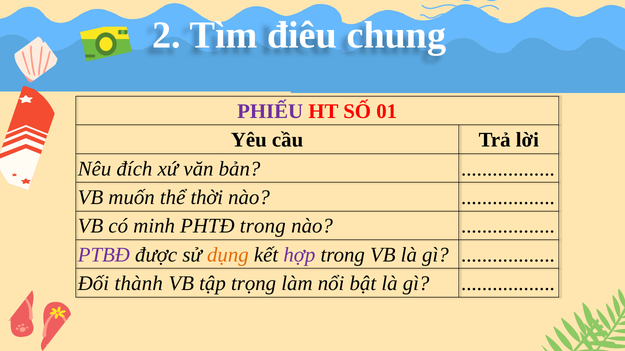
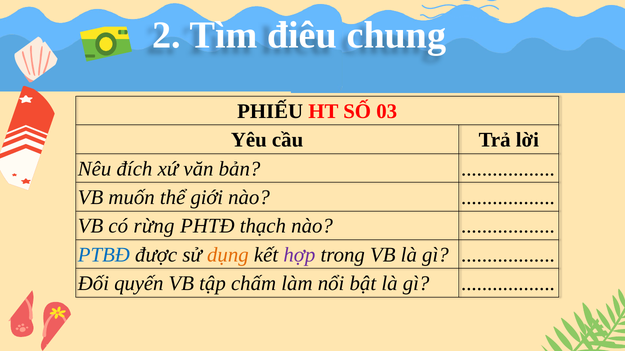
PHIẾU colour: purple -> black (270, 111)
01: 01 -> 03 (387, 111)
thời: thời -> giới (207, 198)
minh: minh -> rừng (154, 226)
PHTĐ trong: trong -> thạch (263, 226)
PTBĐ colour: purple -> blue (104, 255)
thành: thành -> quyến (139, 284)
trọng: trọng -> chấm (254, 284)
